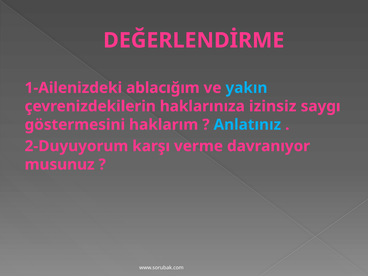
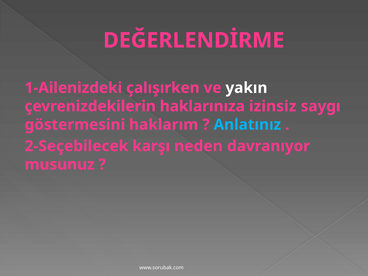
ablacığım: ablacığım -> çalışırken (163, 88)
yakın colour: light blue -> white (246, 88)
2-Duyuyorum: 2-Duyuyorum -> 2-Seçebilecek (76, 146)
verme: verme -> neden (198, 146)
